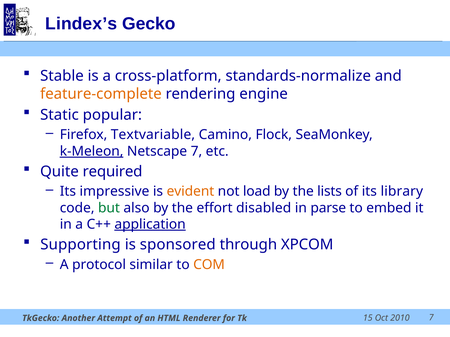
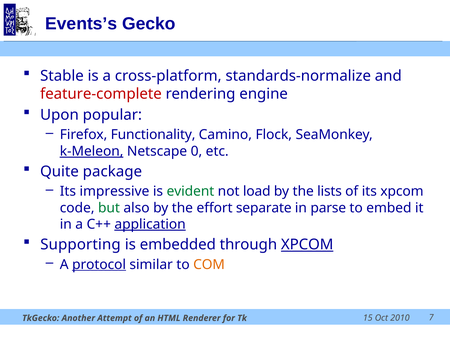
Lindex’s: Lindex’s -> Events’s (81, 24)
feature-complete colour: orange -> red (101, 94)
Static: Static -> Upon (59, 115)
Textvariable: Textvariable -> Functionality (153, 135)
Netscape 7: 7 -> 0 (196, 151)
required: required -> package (112, 172)
evident colour: orange -> green (190, 192)
its library: library -> xpcom (402, 192)
disabled: disabled -> separate (264, 208)
sponsored: sponsored -> embedded (178, 245)
XPCOM underline: none -> present (307, 245)
protocol underline: none -> present (99, 265)
